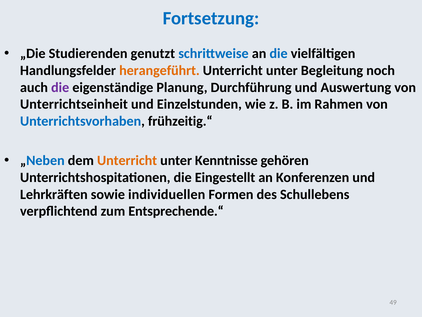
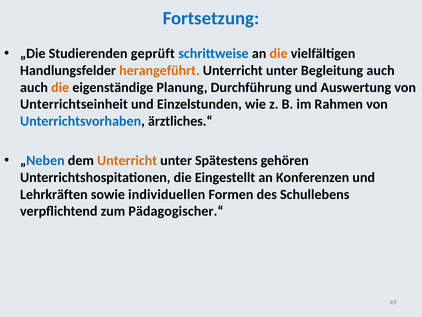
genutzt: genutzt -> geprüft (153, 53)
die colour: blue -> orange (279, 53)
Begleitung noch: noch -> auch (381, 70)
die colour: purple -> orange (60, 87)
frühzeitig.“: frühzeitig.“ -> ärztliches.“ (180, 121)
Kenntnisse: Kenntnisse -> Spätestens (226, 160)
Entsprechende.“: Entsprechende.“ -> Pädagogischer.“ (176, 211)
